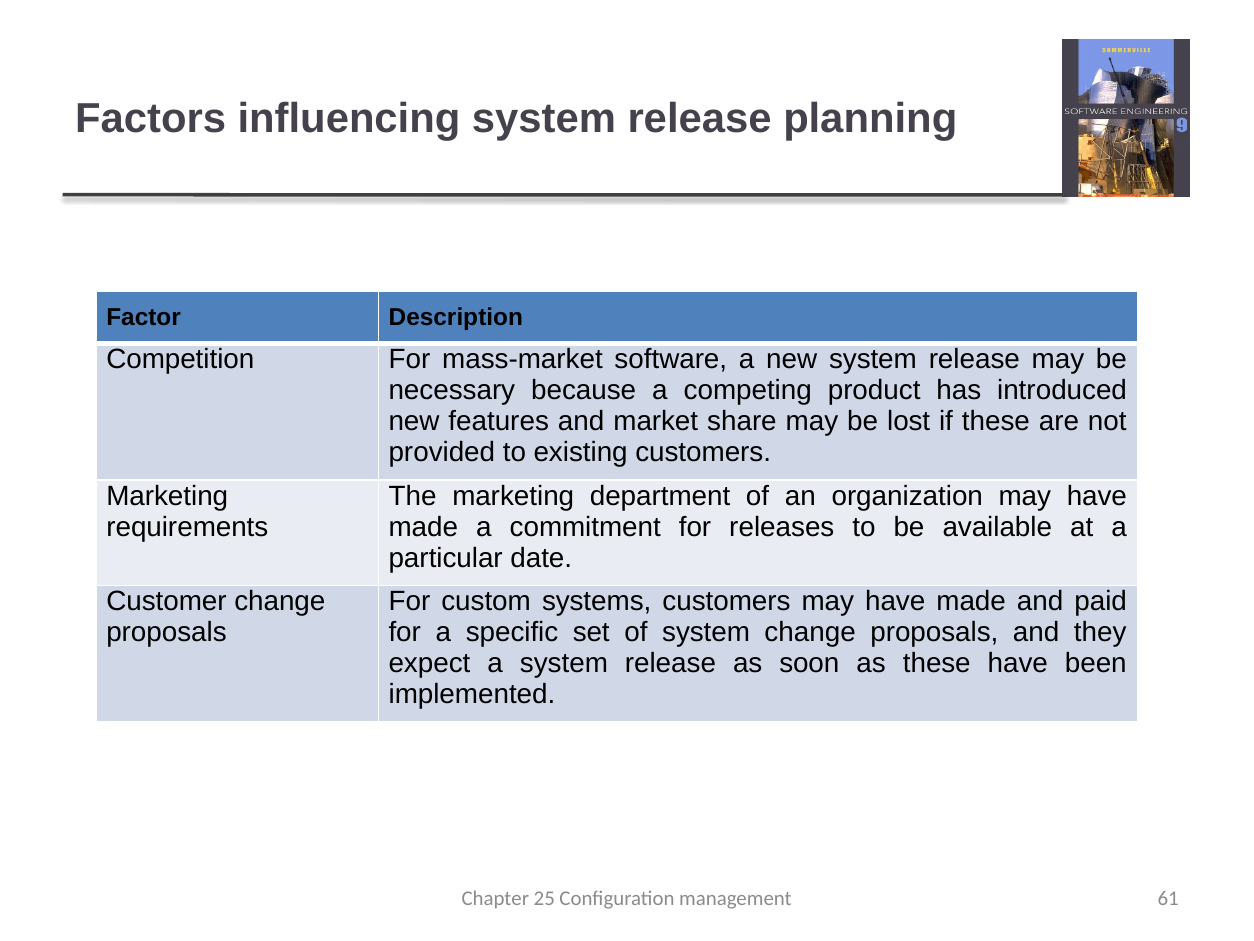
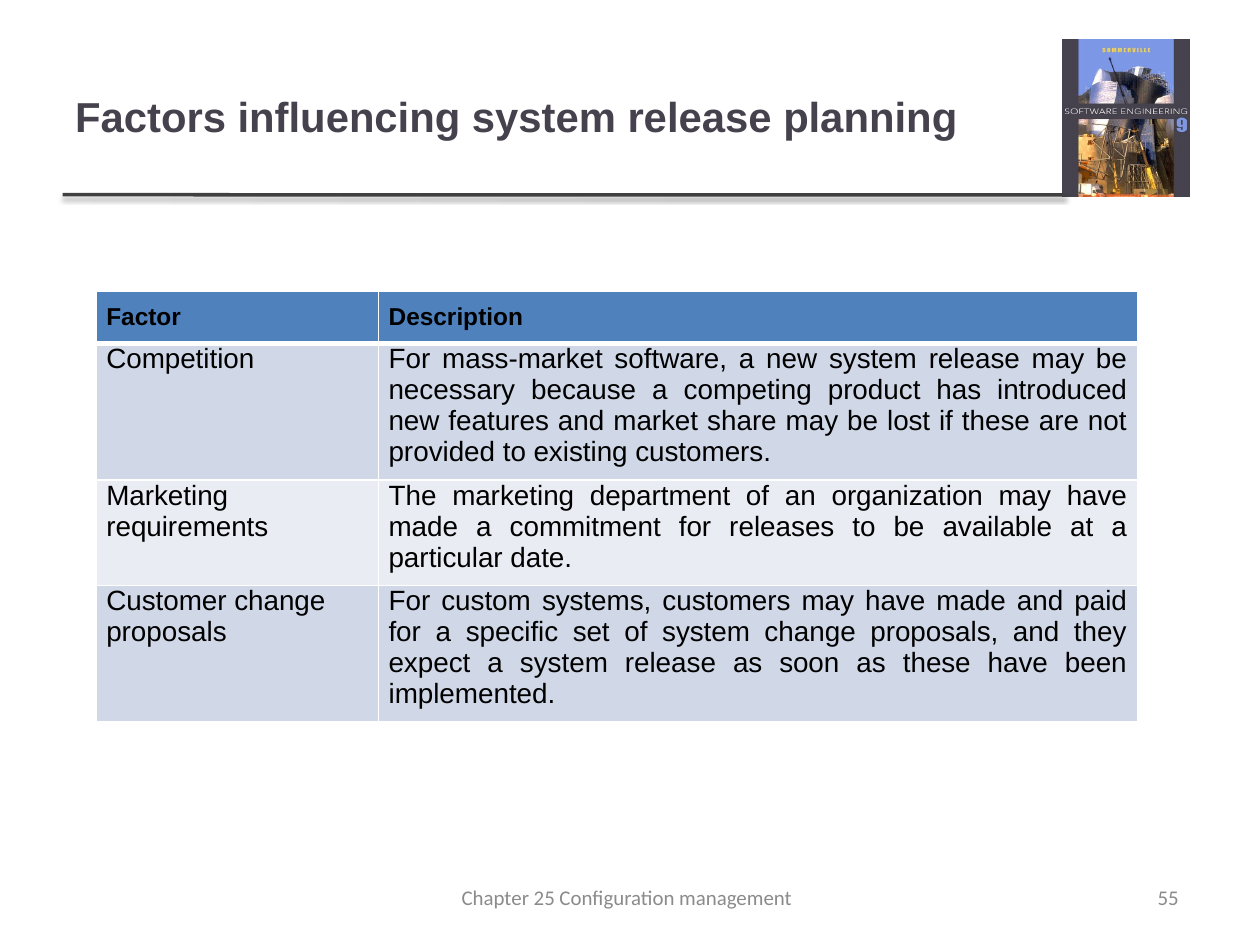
61: 61 -> 55 (1168, 898)
